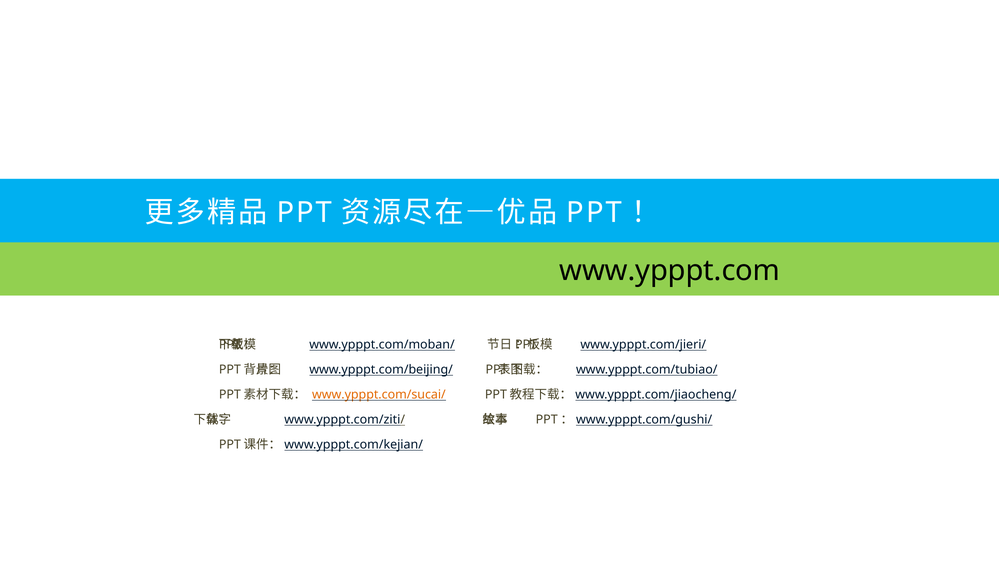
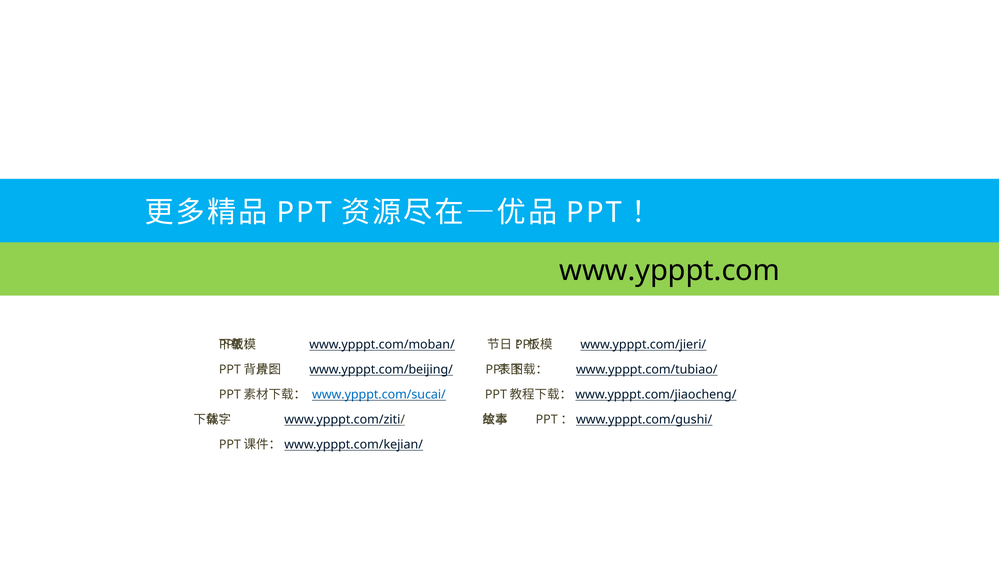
www.ypppt.com/sucai/ colour: orange -> blue (379, 394)
